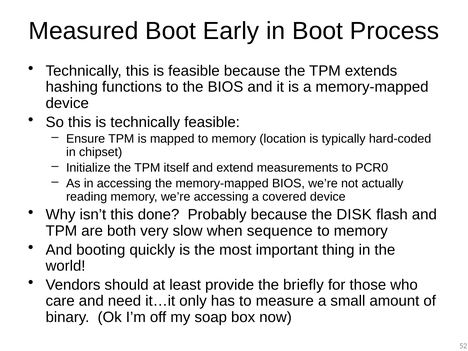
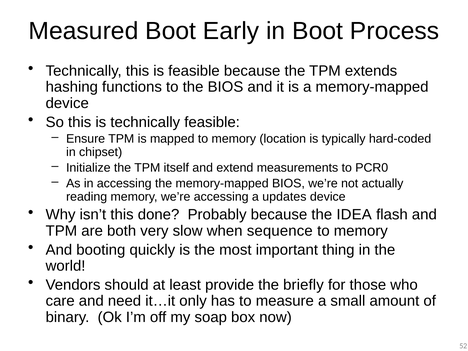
covered: covered -> updates (284, 197)
DISK: DISK -> IDEA (354, 215)
